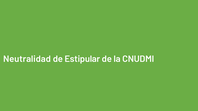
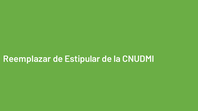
Neutralidad: Neutralidad -> Reemplazar (27, 59)
